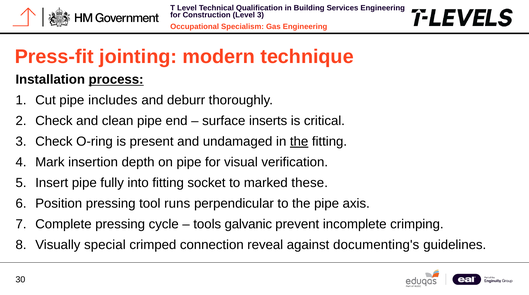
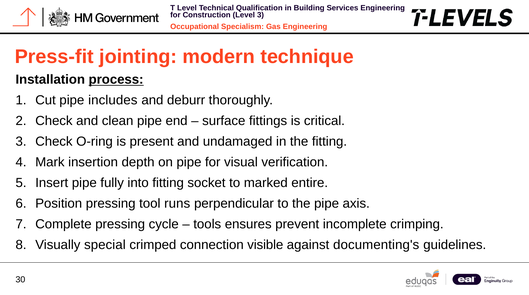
inserts: inserts -> fittings (268, 121)
the underline: present -> none (299, 142)
these: these -> entire (310, 183)
galvanic: galvanic -> ensures (248, 225)
reveal: reveal -> visible (265, 245)
